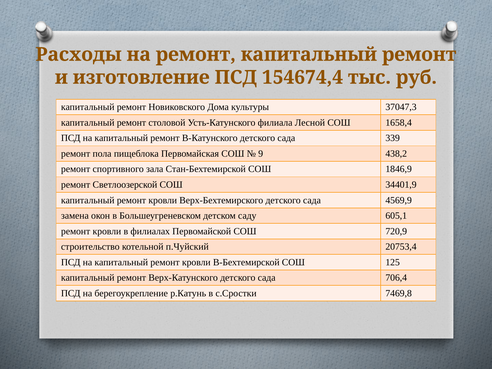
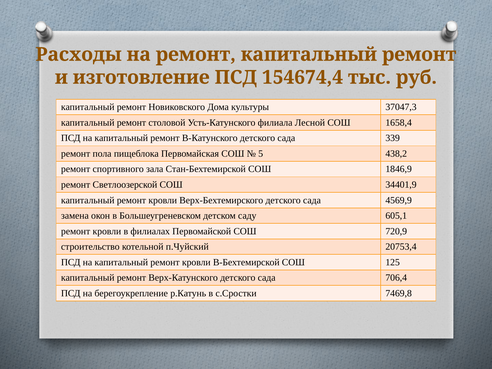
9: 9 -> 5 (261, 154)
